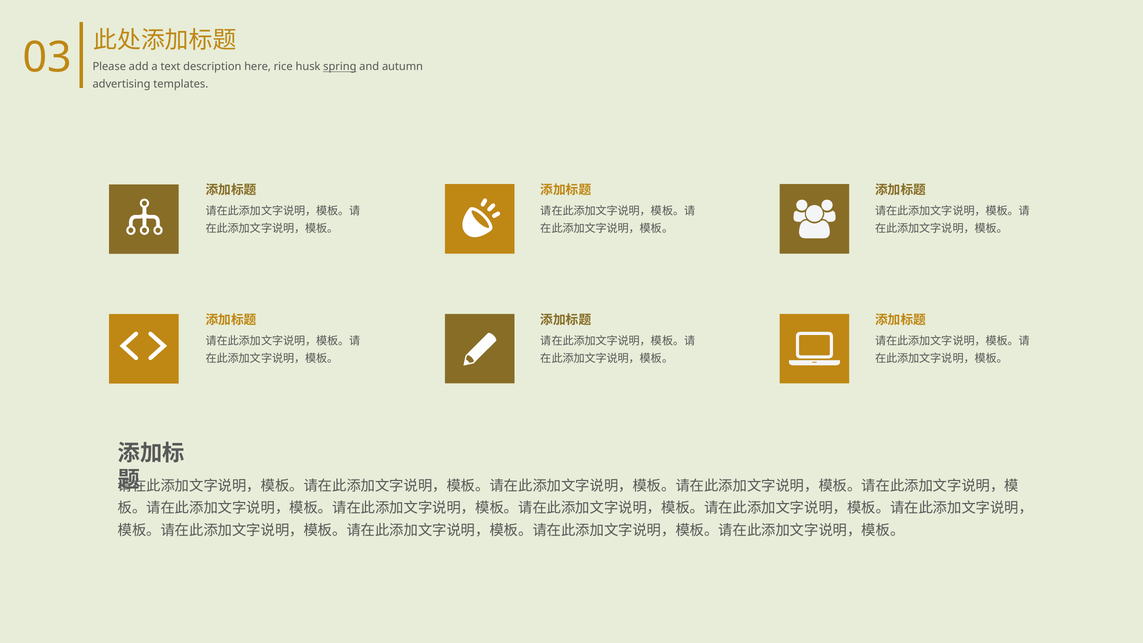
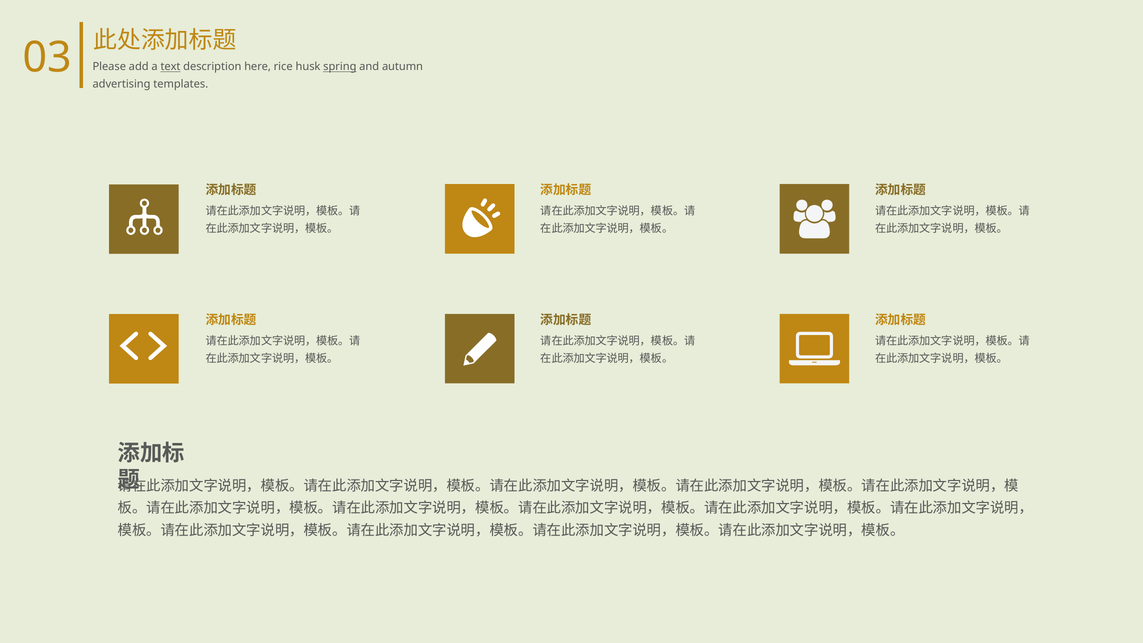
text underline: none -> present (170, 67)
